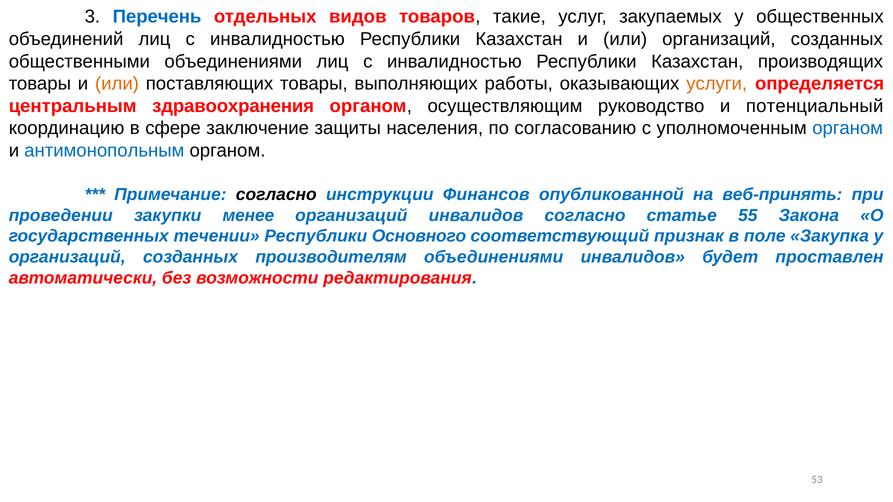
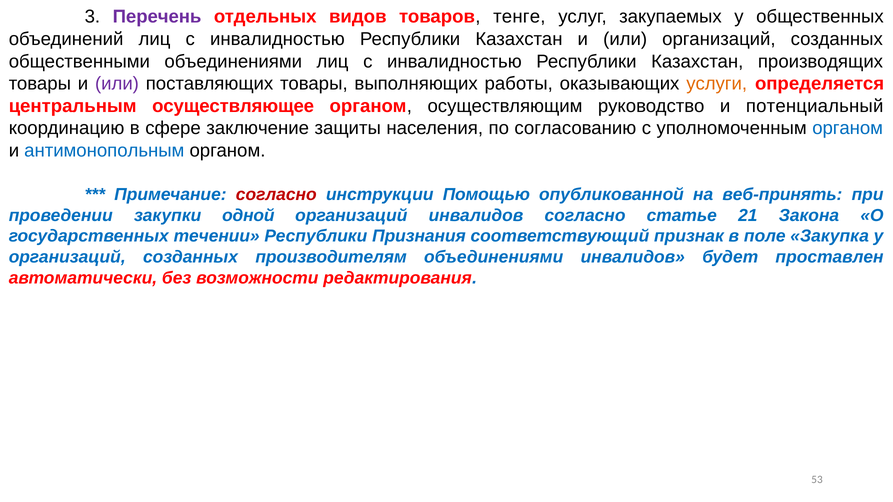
Перечень colour: blue -> purple (157, 17)
такие: такие -> тенге (519, 17)
или colour: orange -> purple (117, 84)
здравоохранения: здравоохранения -> осуществляющее (233, 106)
согласно colour: black -> red (276, 195)
Финансов: Финансов -> Помощью (486, 195)
менее: менее -> одной (248, 215)
55: 55 -> 21 (748, 215)
Основного: Основного -> Признания (419, 236)
